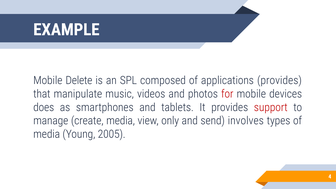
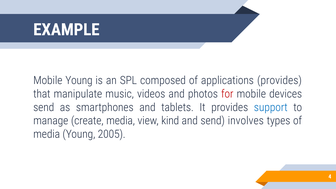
Mobile Delete: Delete -> Young (79, 80)
does: does -> send (44, 107)
support colour: red -> blue (271, 107)
only: only -> kind (170, 121)
